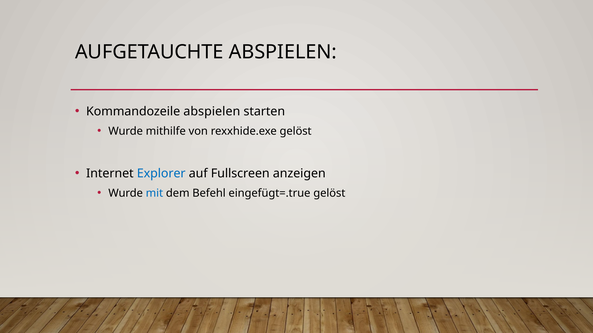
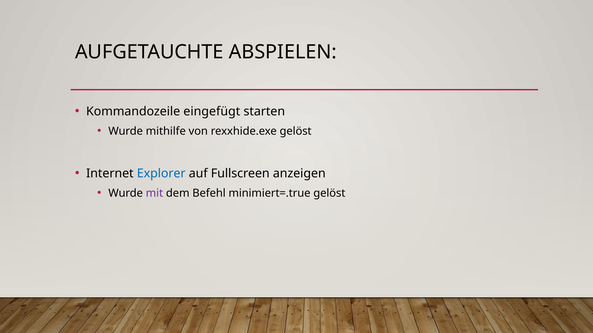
Kommandozeile abspielen: abspielen -> eingefügt (212, 112)
mit colour: blue -> purple (154, 193)
eingefügt=.true: eingefügt=.true -> minimiert=.true (270, 193)
